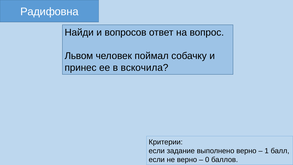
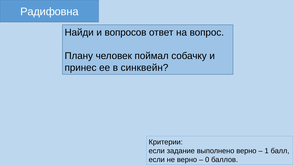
Львом: Львом -> Плану (79, 56)
вскочила: вскочила -> синквейн (145, 68)
